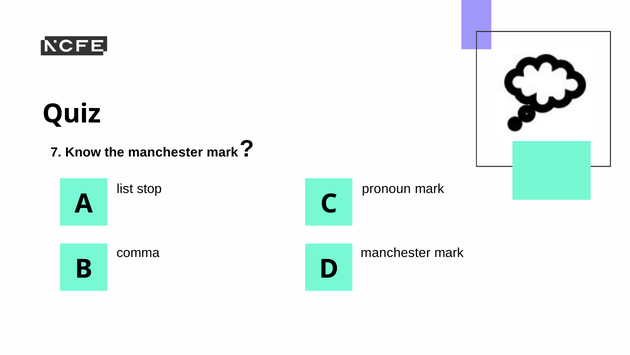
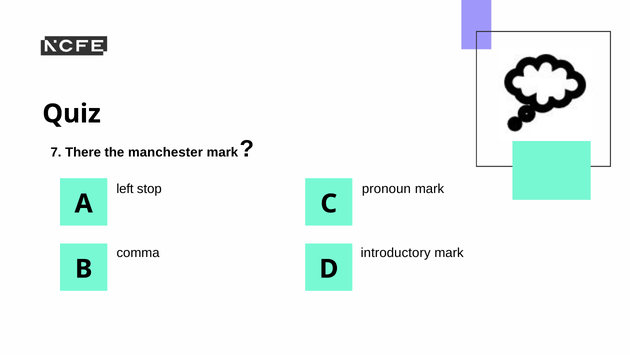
Know: Know -> There (83, 152)
list: list -> left (125, 188)
manchester: manchester -> introductory (396, 252)
